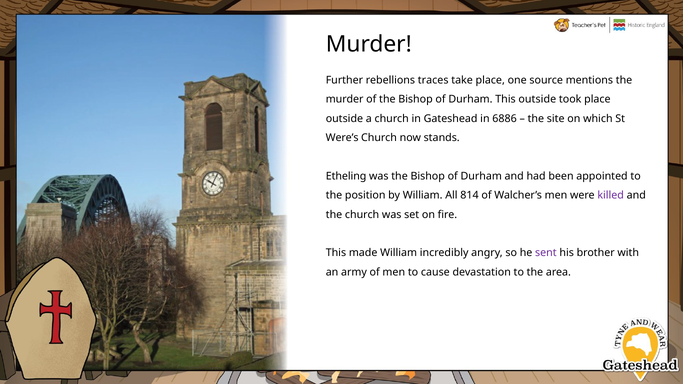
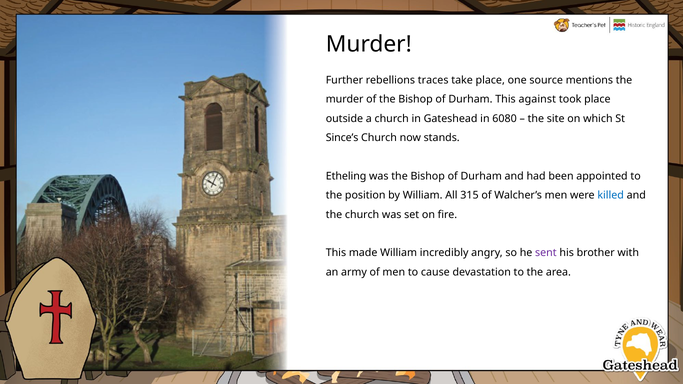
This outside: outside -> against (537, 99)
6886: 6886 -> 6080 (505, 119)
Were’s: Were’s -> Since’s (342, 138)
814: 814 -> 315 (470, 195)
killed colour: purple -> blue (611, 195)
